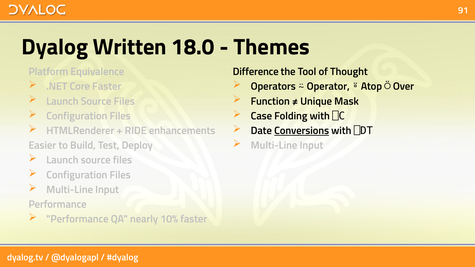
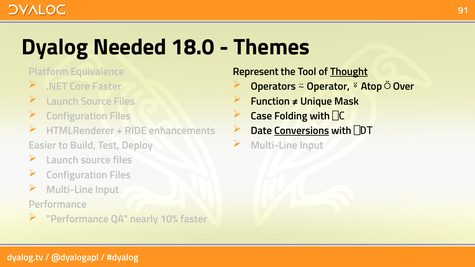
Written: Written -> Needed (130, 47)
Difference: Difference -> Represent (256, 72)
Thought underline: none -> present (349, 72)
